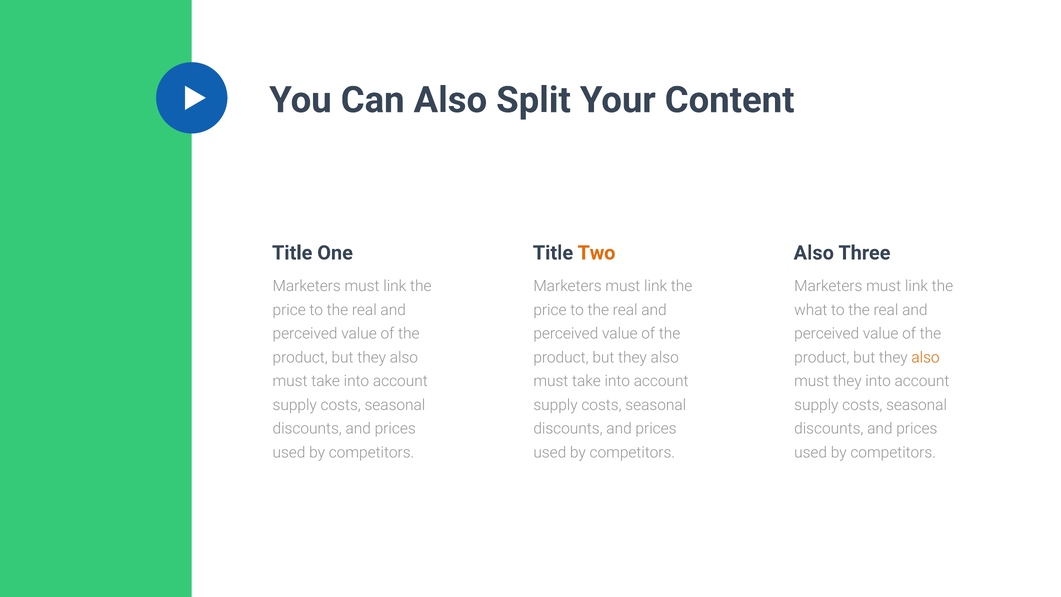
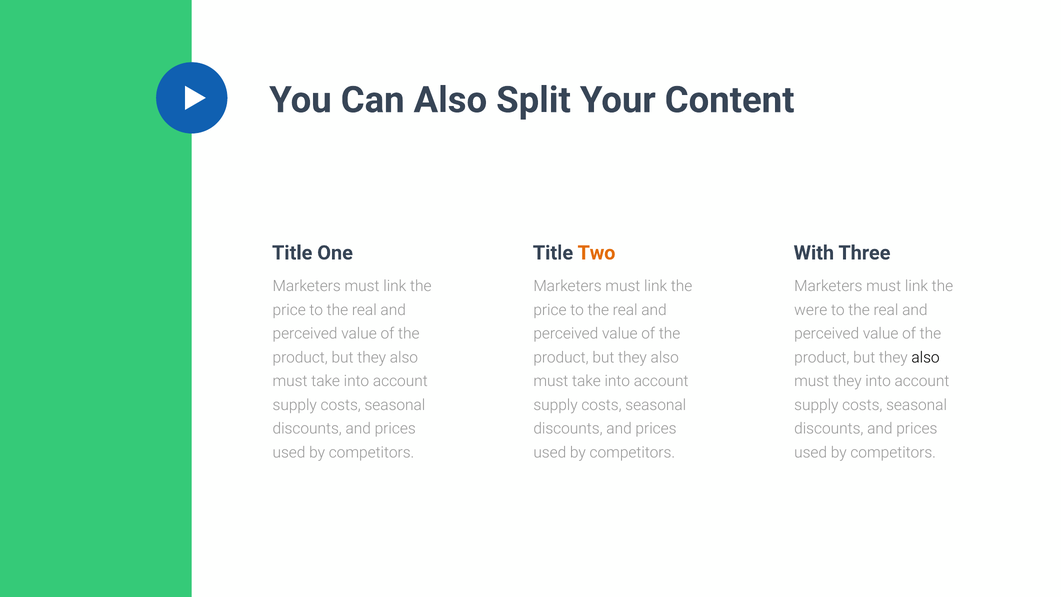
Also: Also -> With (814, 253)
what: what -> were (811, 310)
also colour: orange -> black (926, 357)
